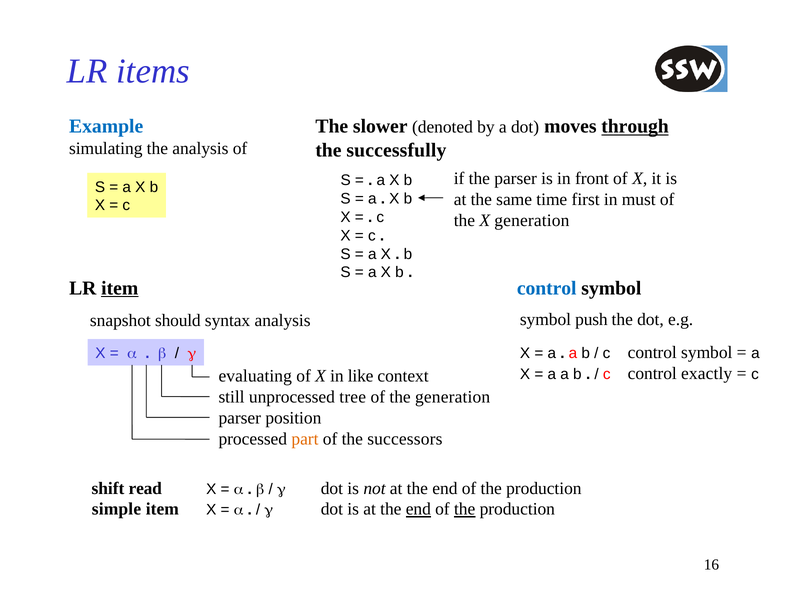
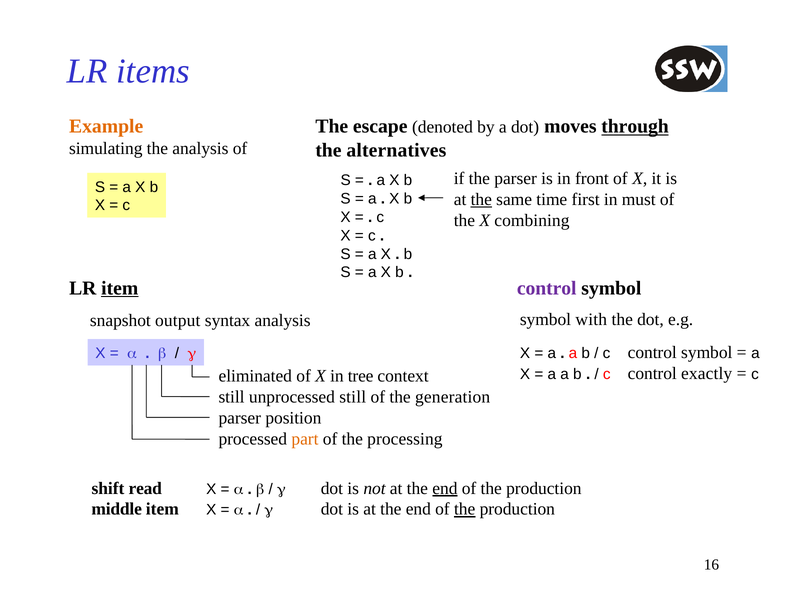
Example colour: blue -> orange (106, 126)
slower: slower -> escape (380, 126)
successfully: successfully -> alternatives (396, 150)
the underline: none -> present (481, 199)
X generation: generation -> combining (532, 220)
control colour: blue -> purple (547, 288)
push: push -> with (591, 319)
should: should -> output (178, 320)
evaluating: evaluating -> eliminated (255, 376)
like: like -> tree (361, 376)
unprocessed tree: tree -> still (353, 397)
successors: successors -> processing (405, 439)
end underline: none -> present (445, 488)
simple: simple -> middle (117, 509)
end underline: present -> none (418, 509)
